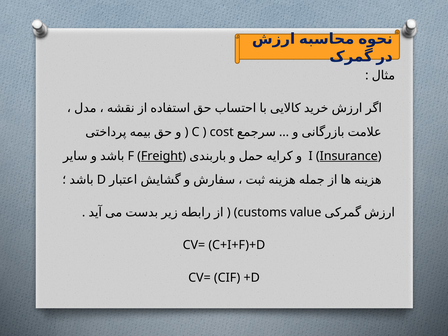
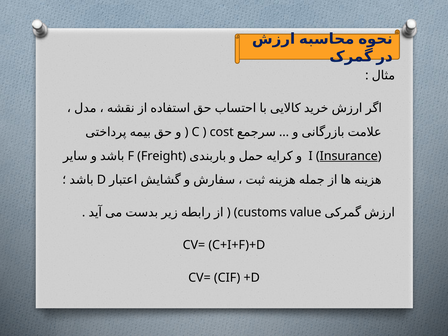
Freight underline: present -> none (162, 156)
